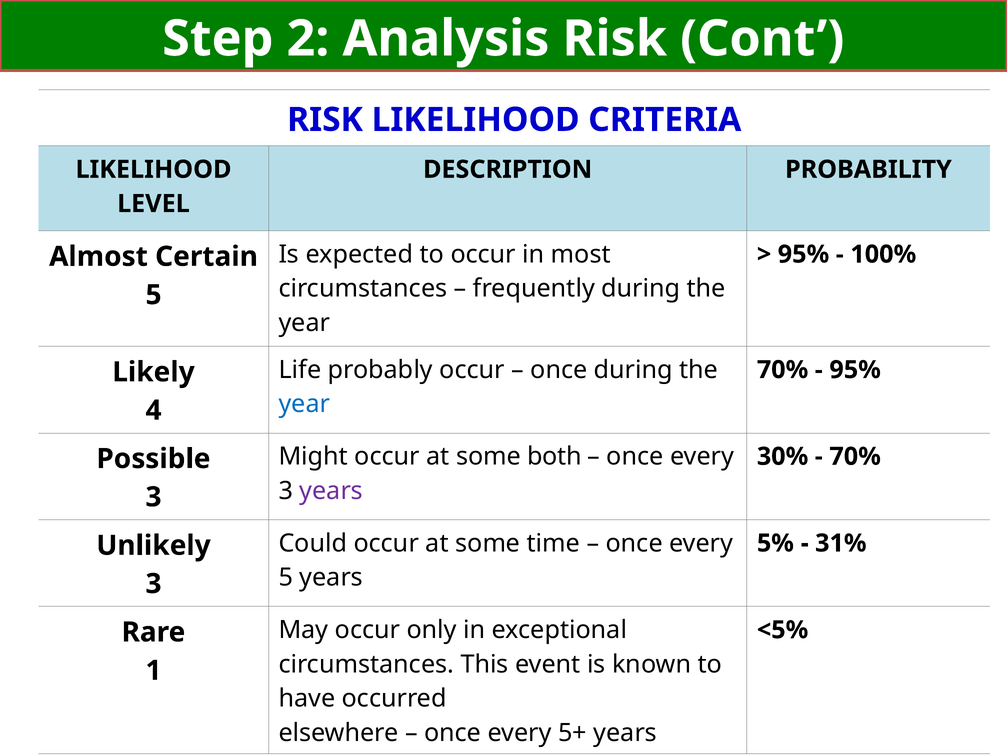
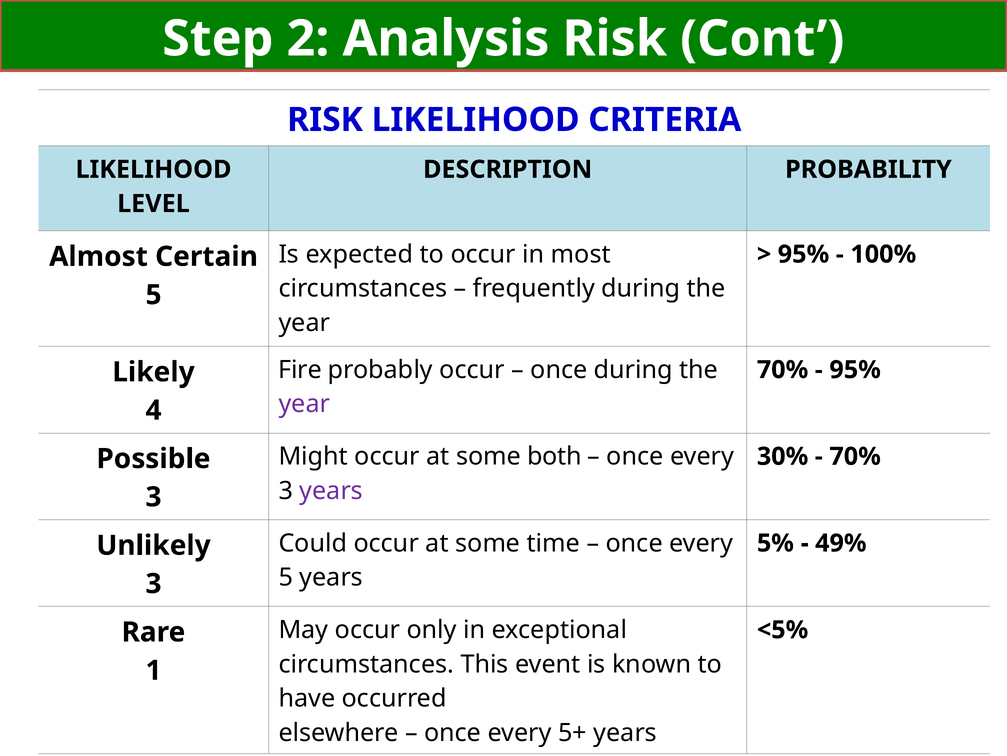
Life: Life -> Fire (300, 369)
year colour: blue -> purple (304, 404)
31%: 31% -> 49% (841, 543)
